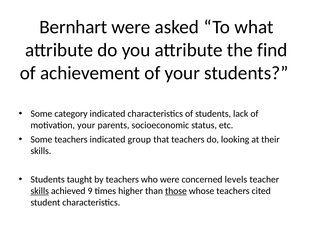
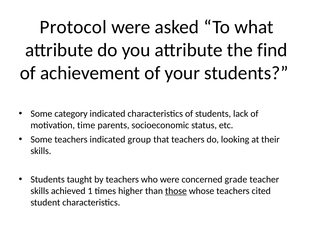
Bernhart: Bernhart -> Protocol (73, 27)
motivation your: your -> time (86, 125)
levels: levels -> grade (236, 179)
skills underline: present -> none (40, 191)
9: 9 -> 1 (90, 191)
